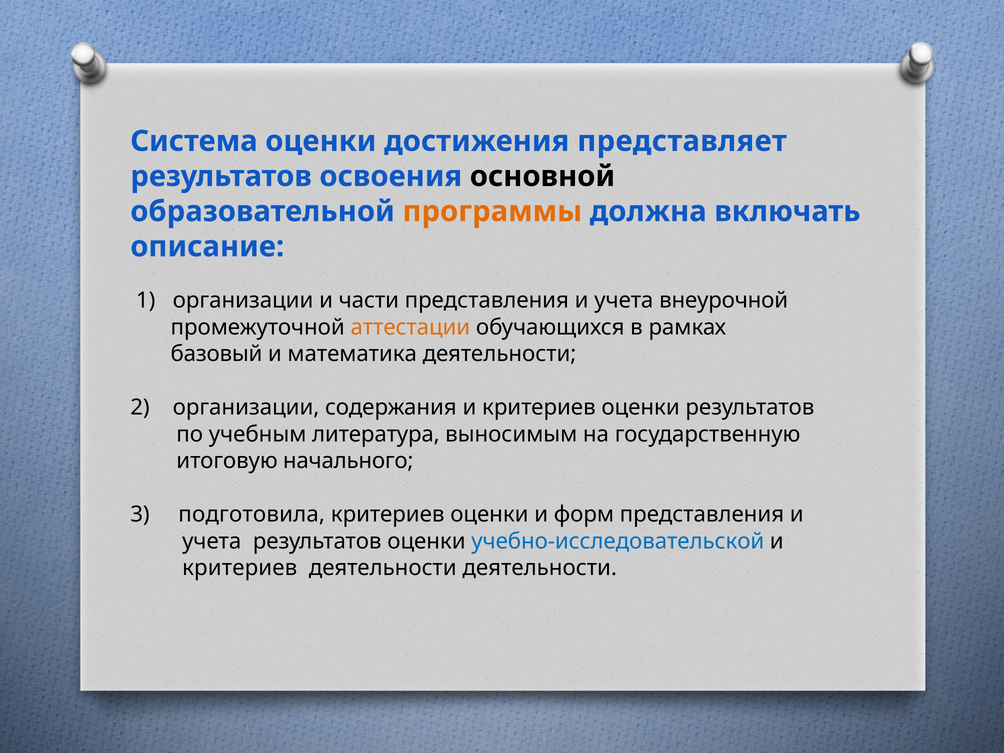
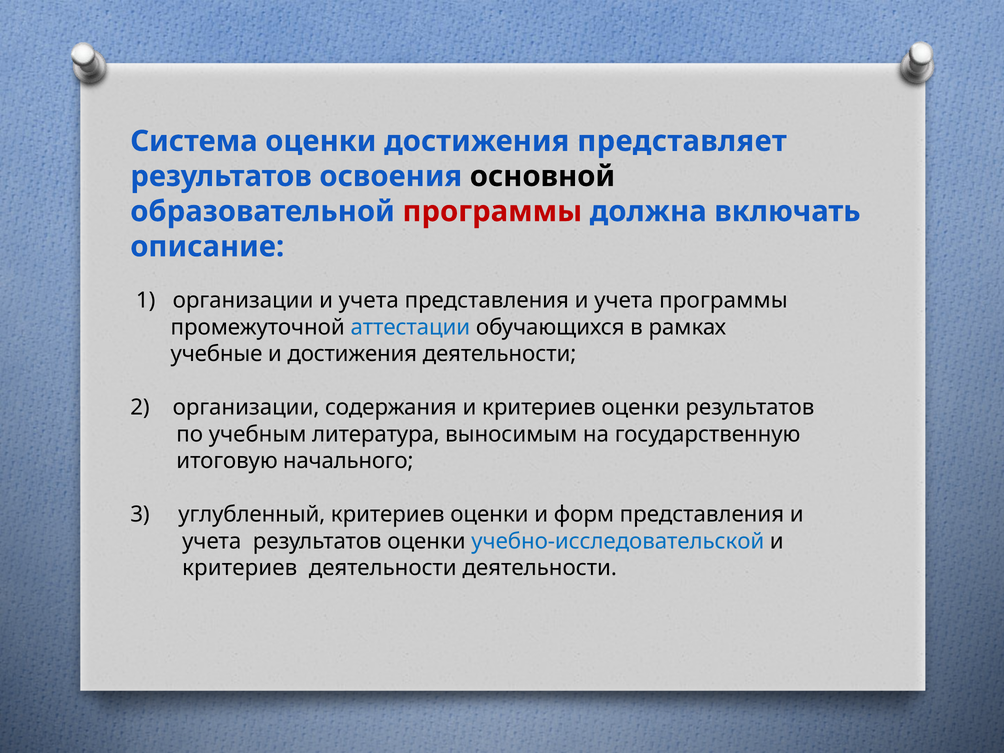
программы colour: orange -> red (492, 211)
организации и части: части -> учета (369, 301)
учета внеурочной: внеурочной -> программы (723, 301)
аттестации colour: orange -> blue (410, 327)
базовый: базовый -> учебные (217, 354)
и математика: математика -> достижения (352, 354)
подготовила: подготовила -> углубленный (252, 515)
